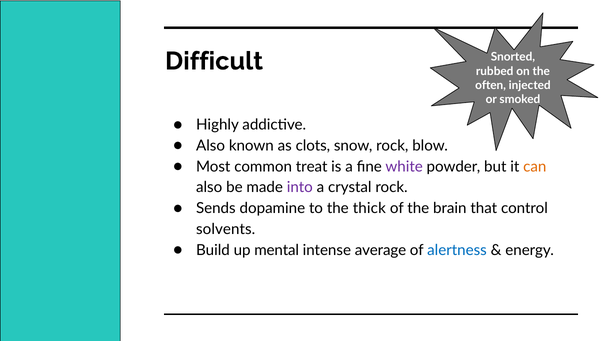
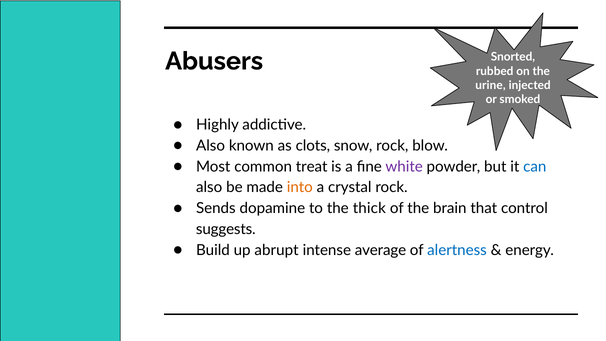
Difficult: Difficult -> Abusers (214, 61)
often: often -> urine (490, 85)
can colour: orange -> blue (535, 166)
into colour: purple -> orange (300, 187)
solvents: solvents -> suggests (226, 229)
mental: mental -> abrupt (277, 250)
